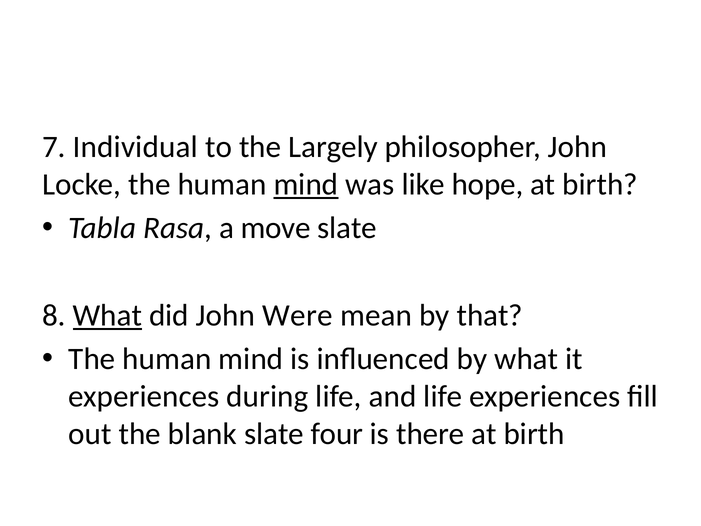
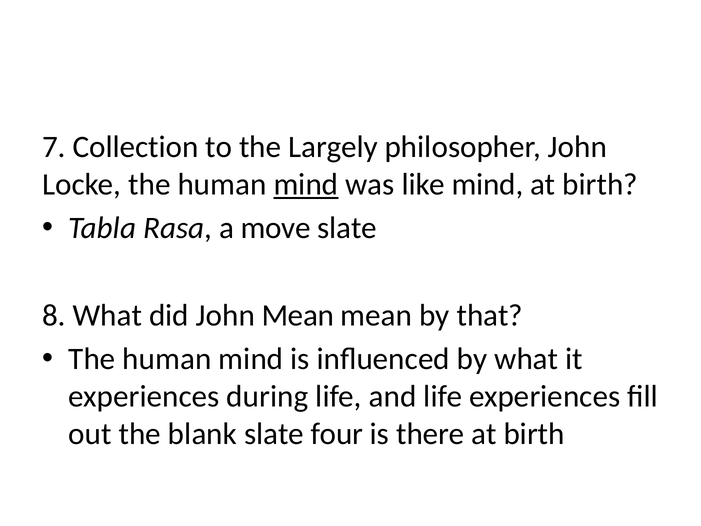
Individual: Individual -> Collection (136, 147)
like hope: hope -> mind (487, 184)
What underline: present -> none (107, 315)
John Were: Were -> Mean (298, 315)
